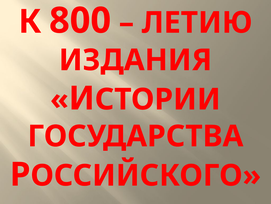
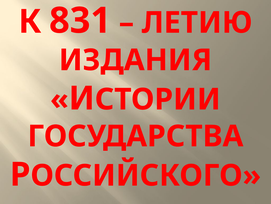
800: 800 -> 831 (80, 21)
